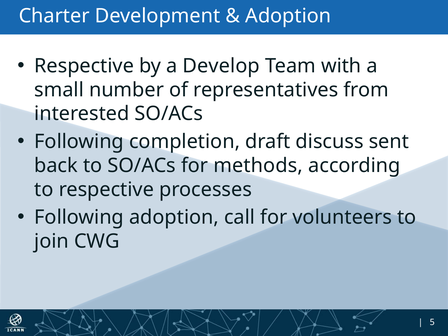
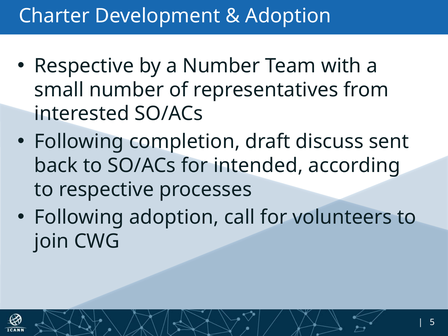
a Develop: Develop -> Number (221, 66)
methods: methods -> intended (258, 166)
